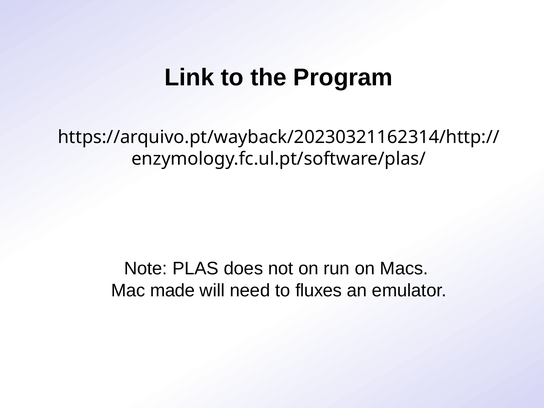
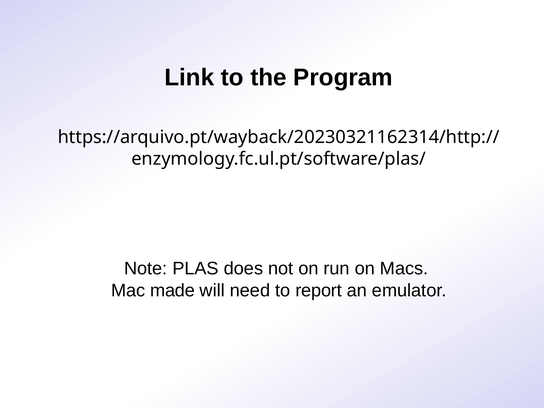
fluxes: fluxes -> report (319, 290)
